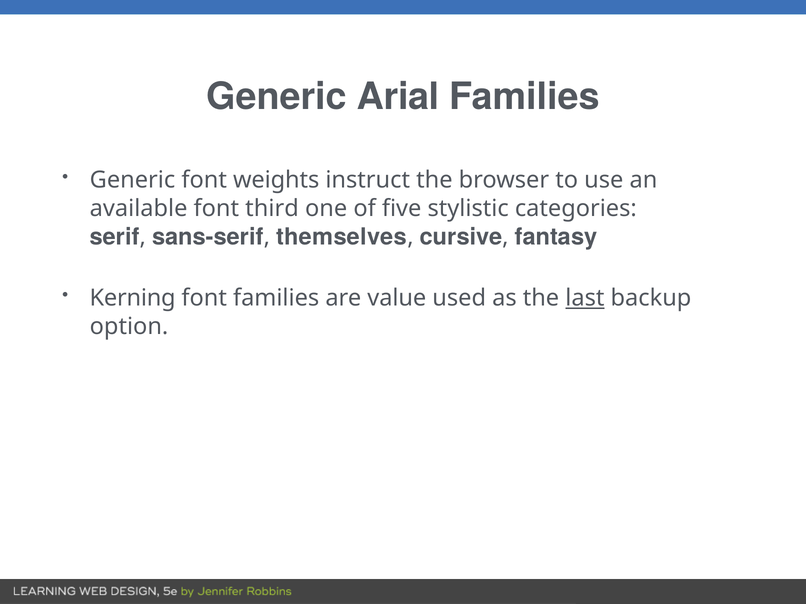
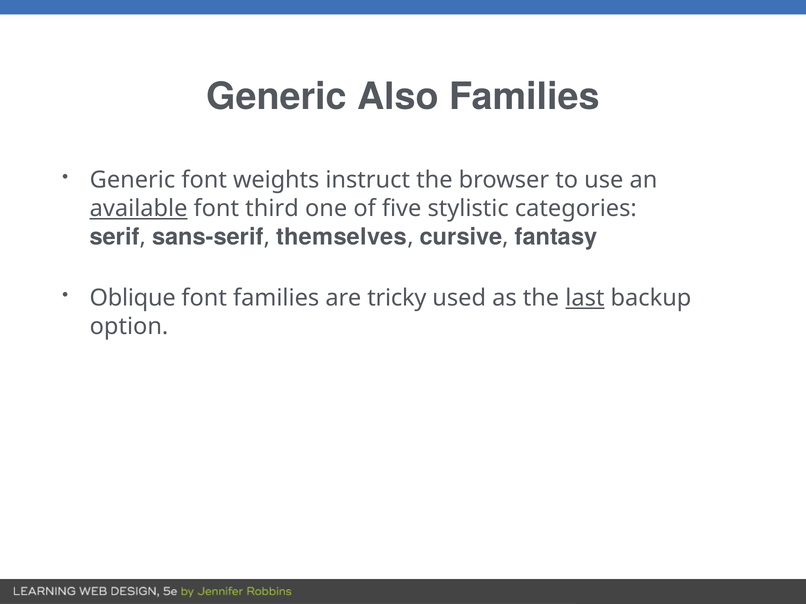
Arial: Arial -> Also (398, 97)
available underline: none -> present (139, 209)
Kerning: Kerning -> Oblique (133, 298)
value: value -> tricky (397, 298)
